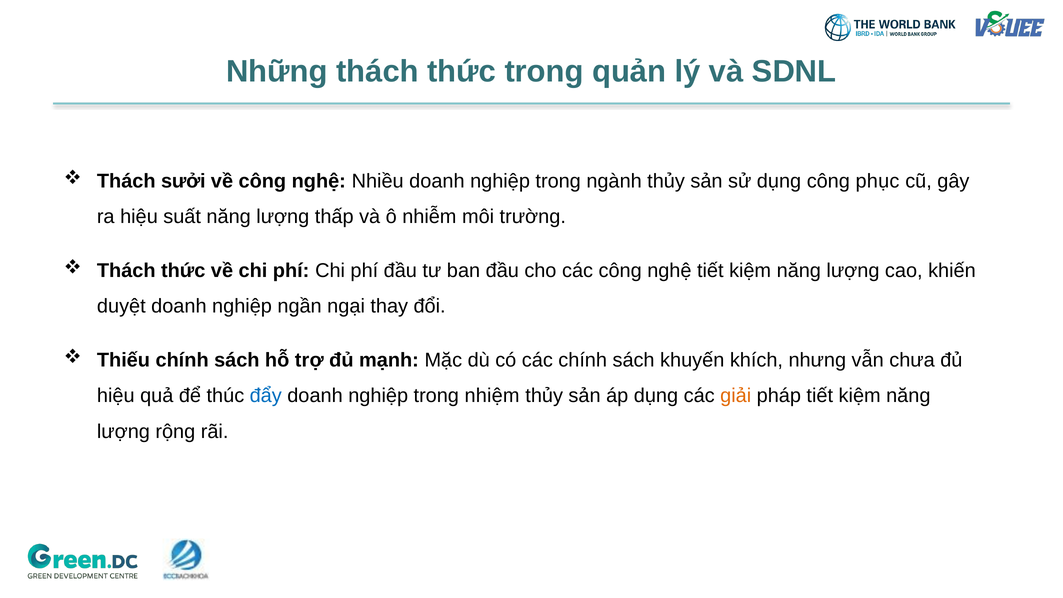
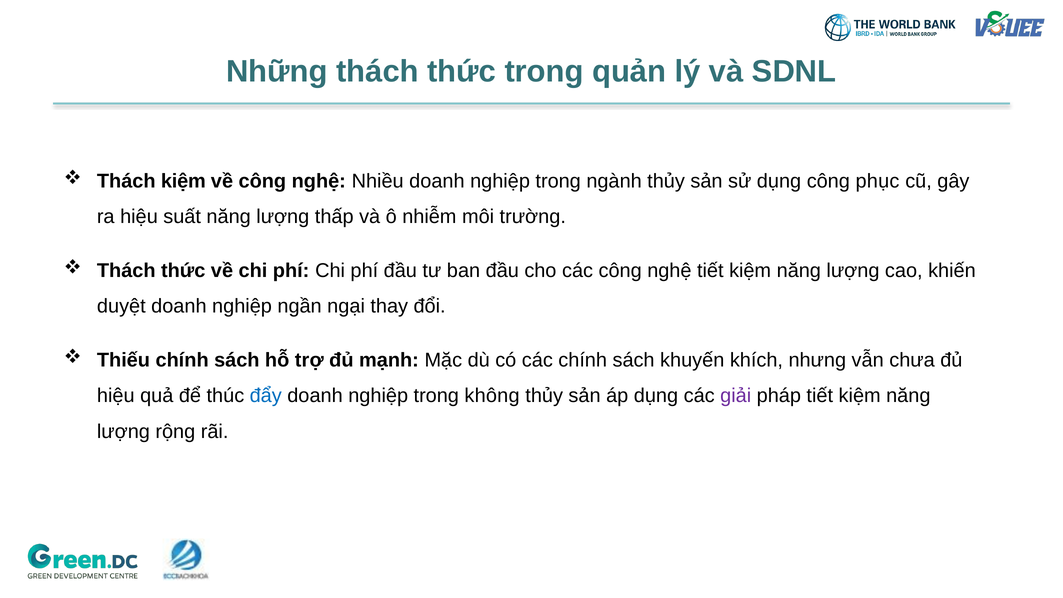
Thách sưởi: sưởi -> kiệm (183, 181)
nhiệm: nhiệm -> không (492, 396)
giải colour: orange -> purple (736, 396)
